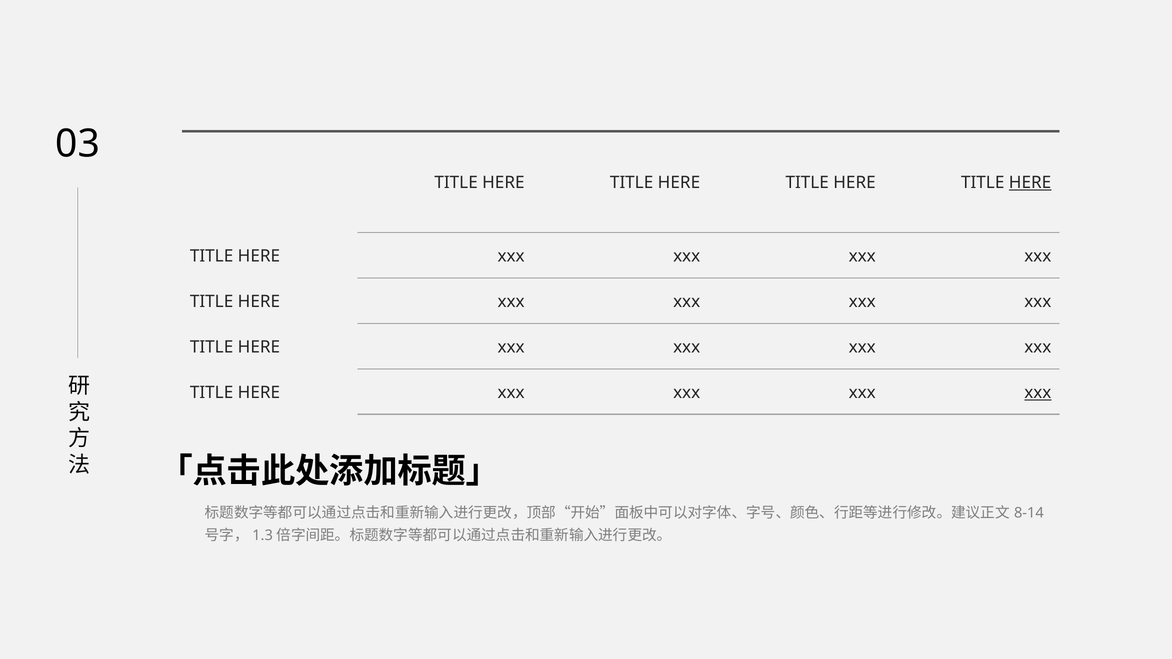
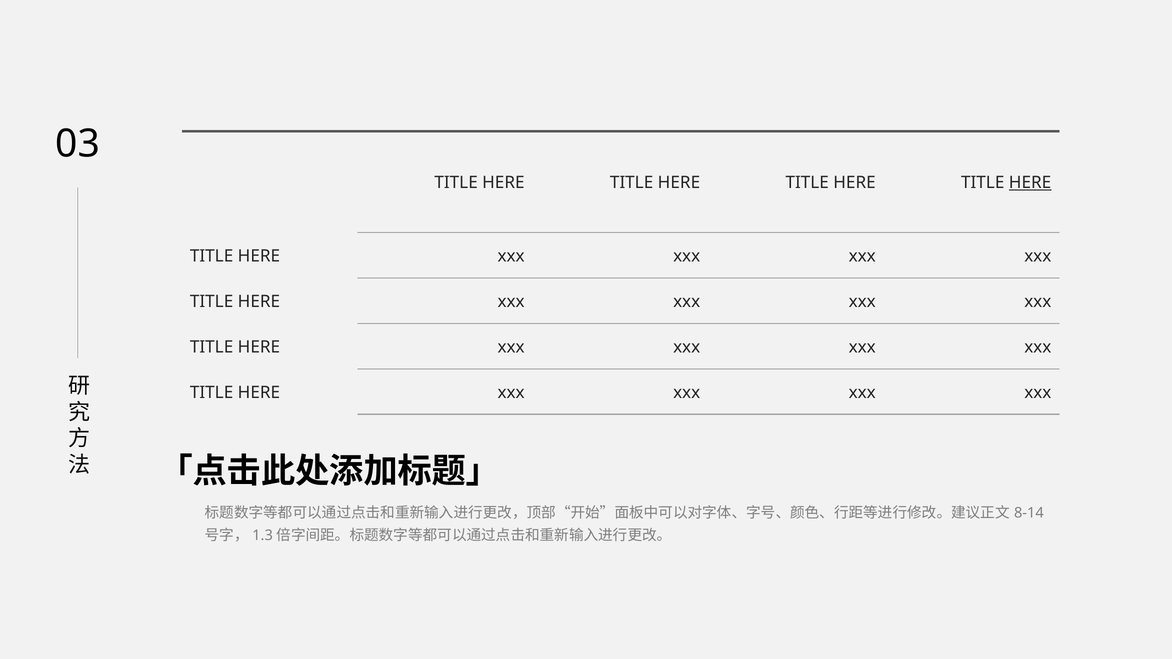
xxx underline: present -> none (1038, 393)
